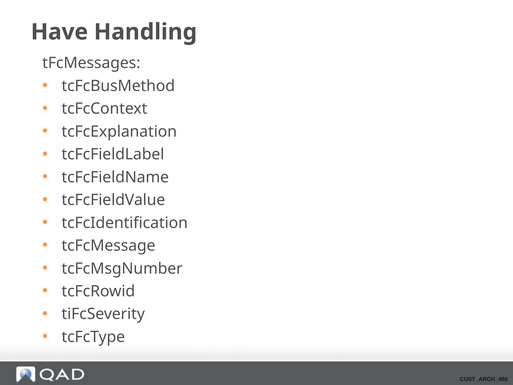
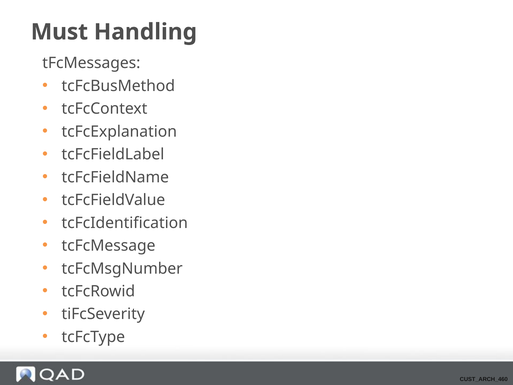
Have: Have -> Must (59, 32)
